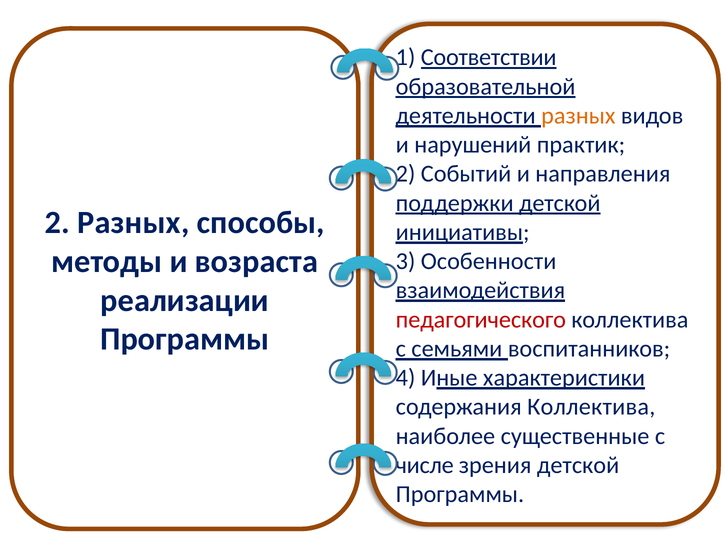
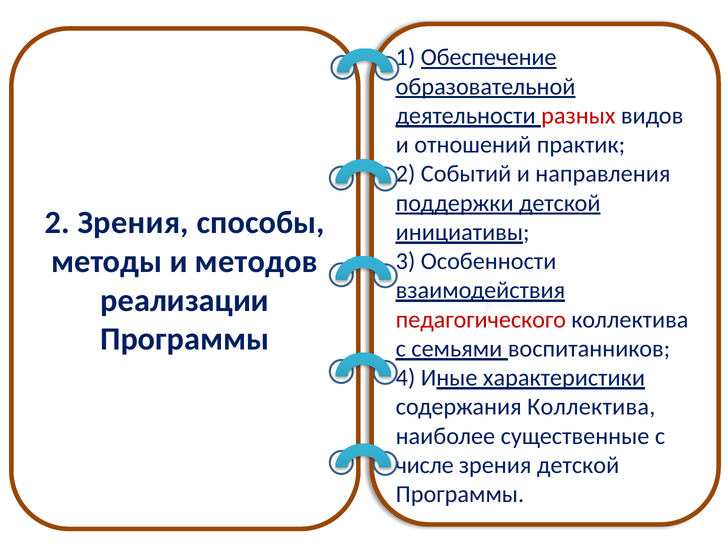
Соответствии: Соответствии -> Обеспечение (489, 57)
разных colour: orange -> red (578, 116)
нарушений: нарушений -> отношений (473, 145)
2 Разных: Разных -> Зрения (133, 223)
возраста: возраста -> методов (256, 262)
